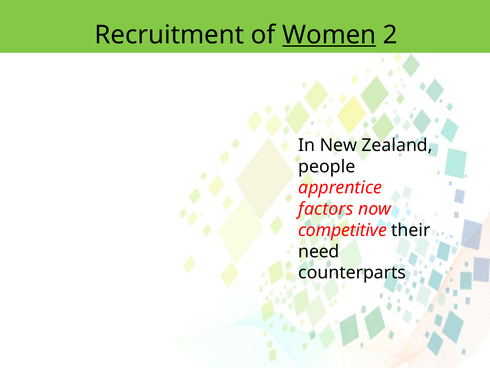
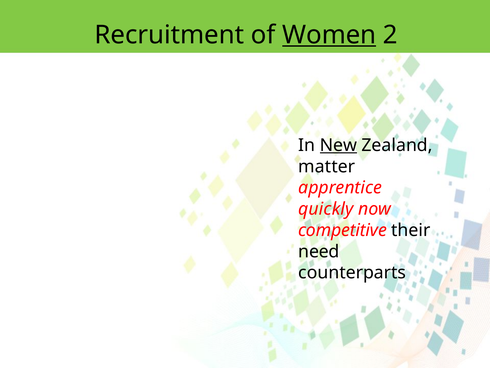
New underline: none -> present (338, 145)
people: people -> matter (327, 166)
factors: factors -> quickly (326, 209)
